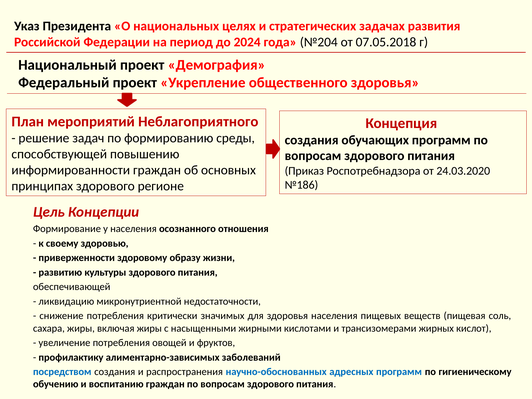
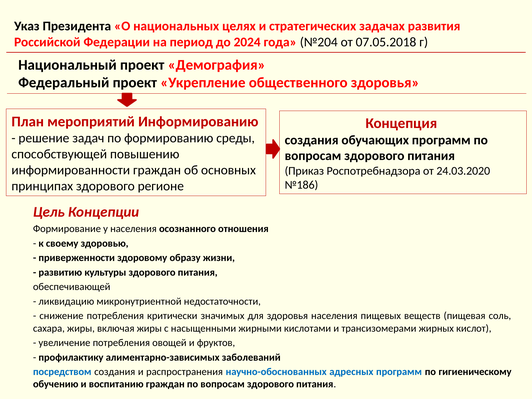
Неблагоприятного: Неблагоприятного -> Информированию (198, 121)
